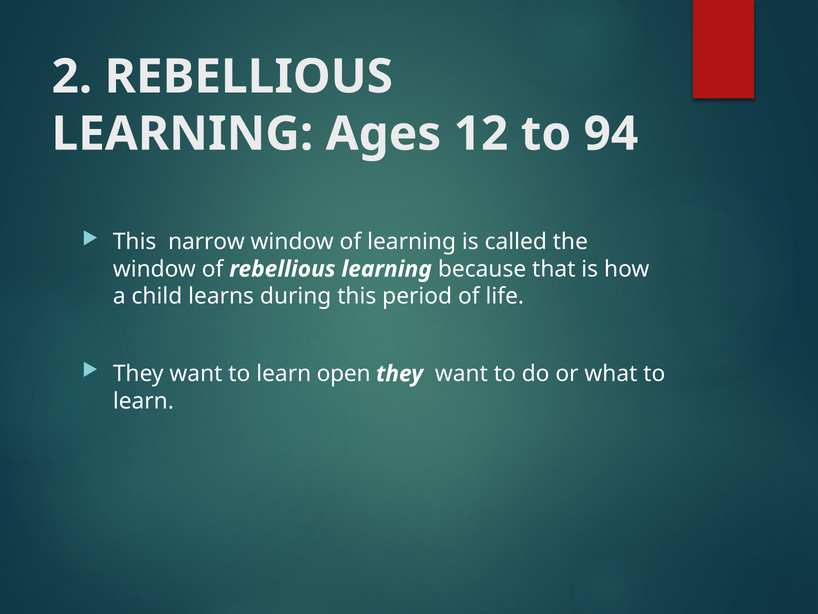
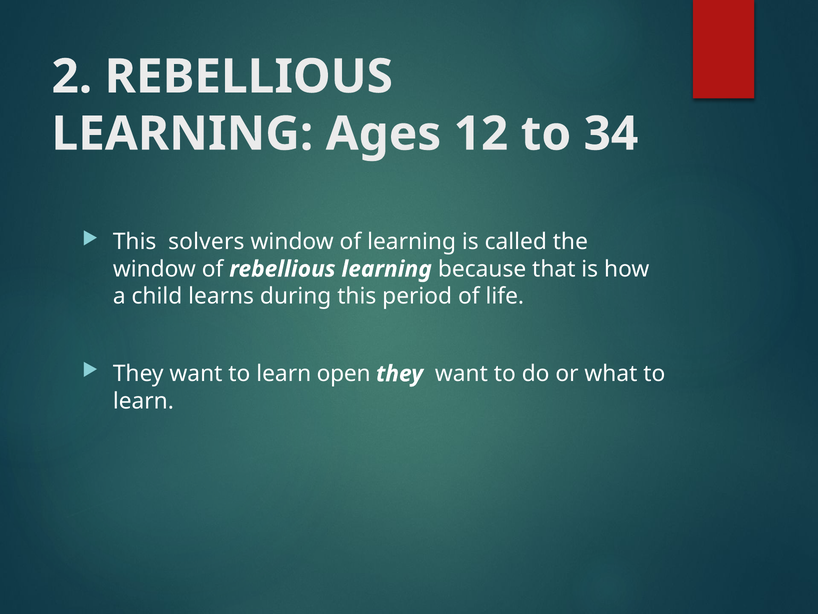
94: 94 -> 34 (611, 134)
narrow: narrow -> solvers (206, 242)
